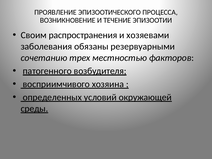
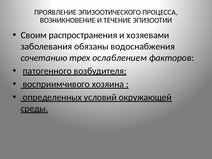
резервуарными: резервуарными -> водоснабжения (143, 46)
местностью: местностью -> ослаблением (120, 58)
